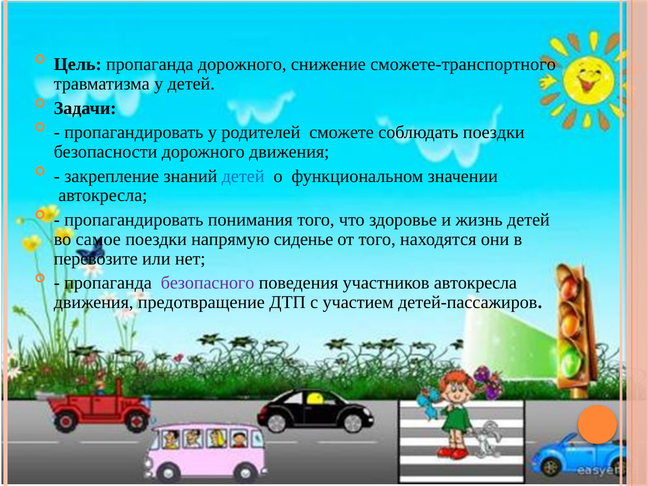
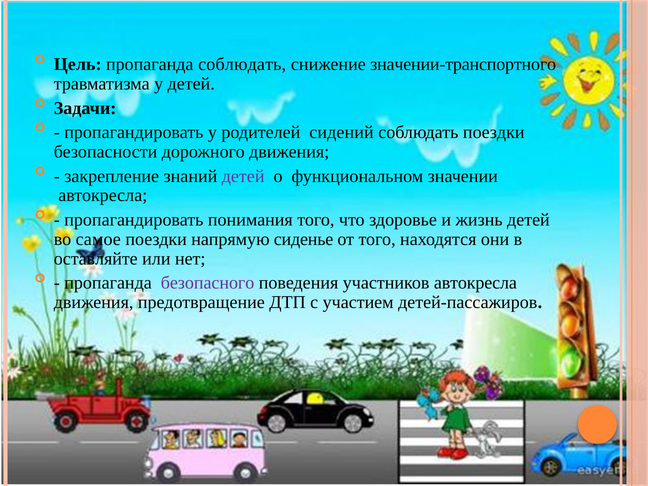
пропаганда дорожного: дорожного -> соблюдать (242, 64)
сможете-транспортного: сможете-транспортного -> значении-транспортного (463, 64)
сможете: сможете -> сидений (341, 132)
детей colour: blue -> purple (243, 176)
перевозите: перевозите -> оставляйте (96, 259)
